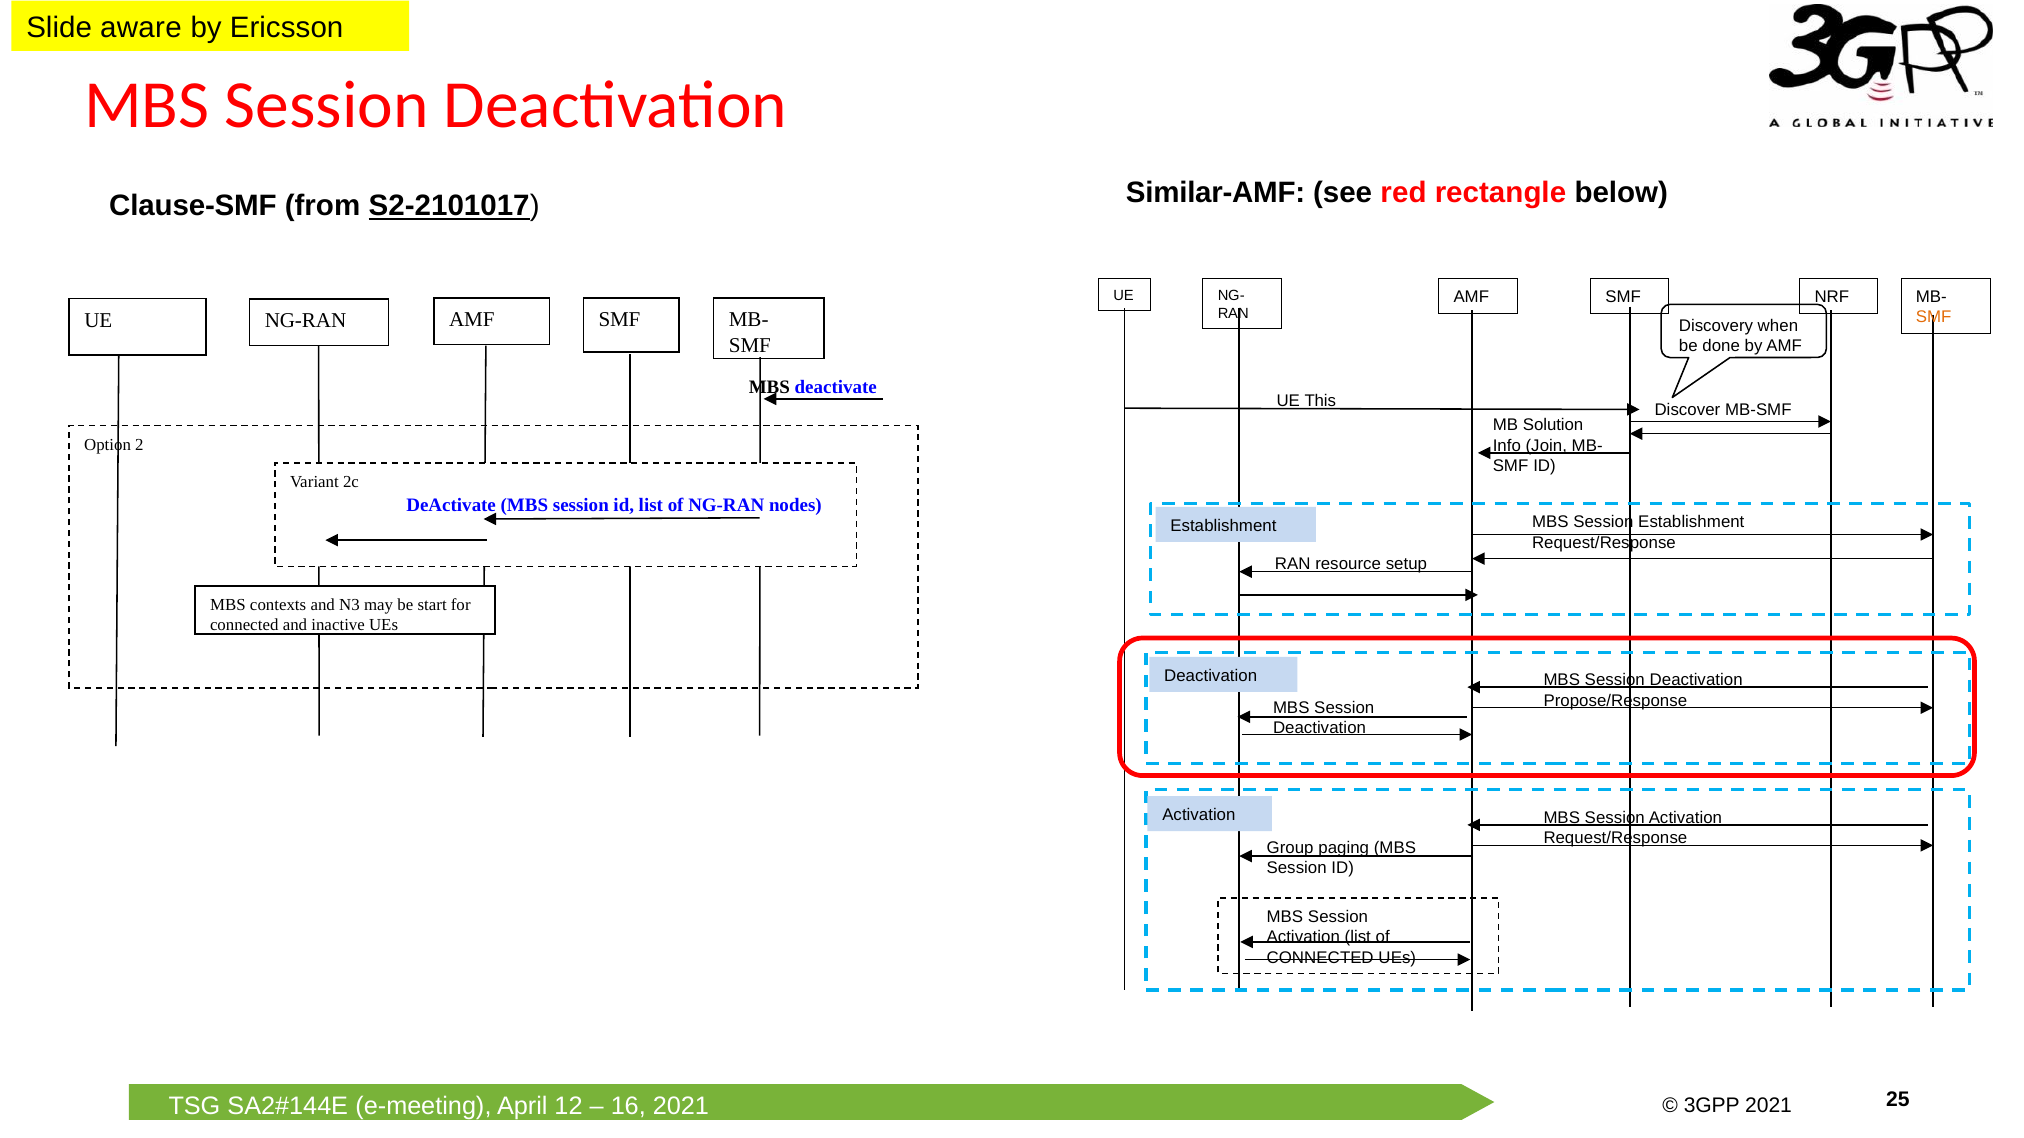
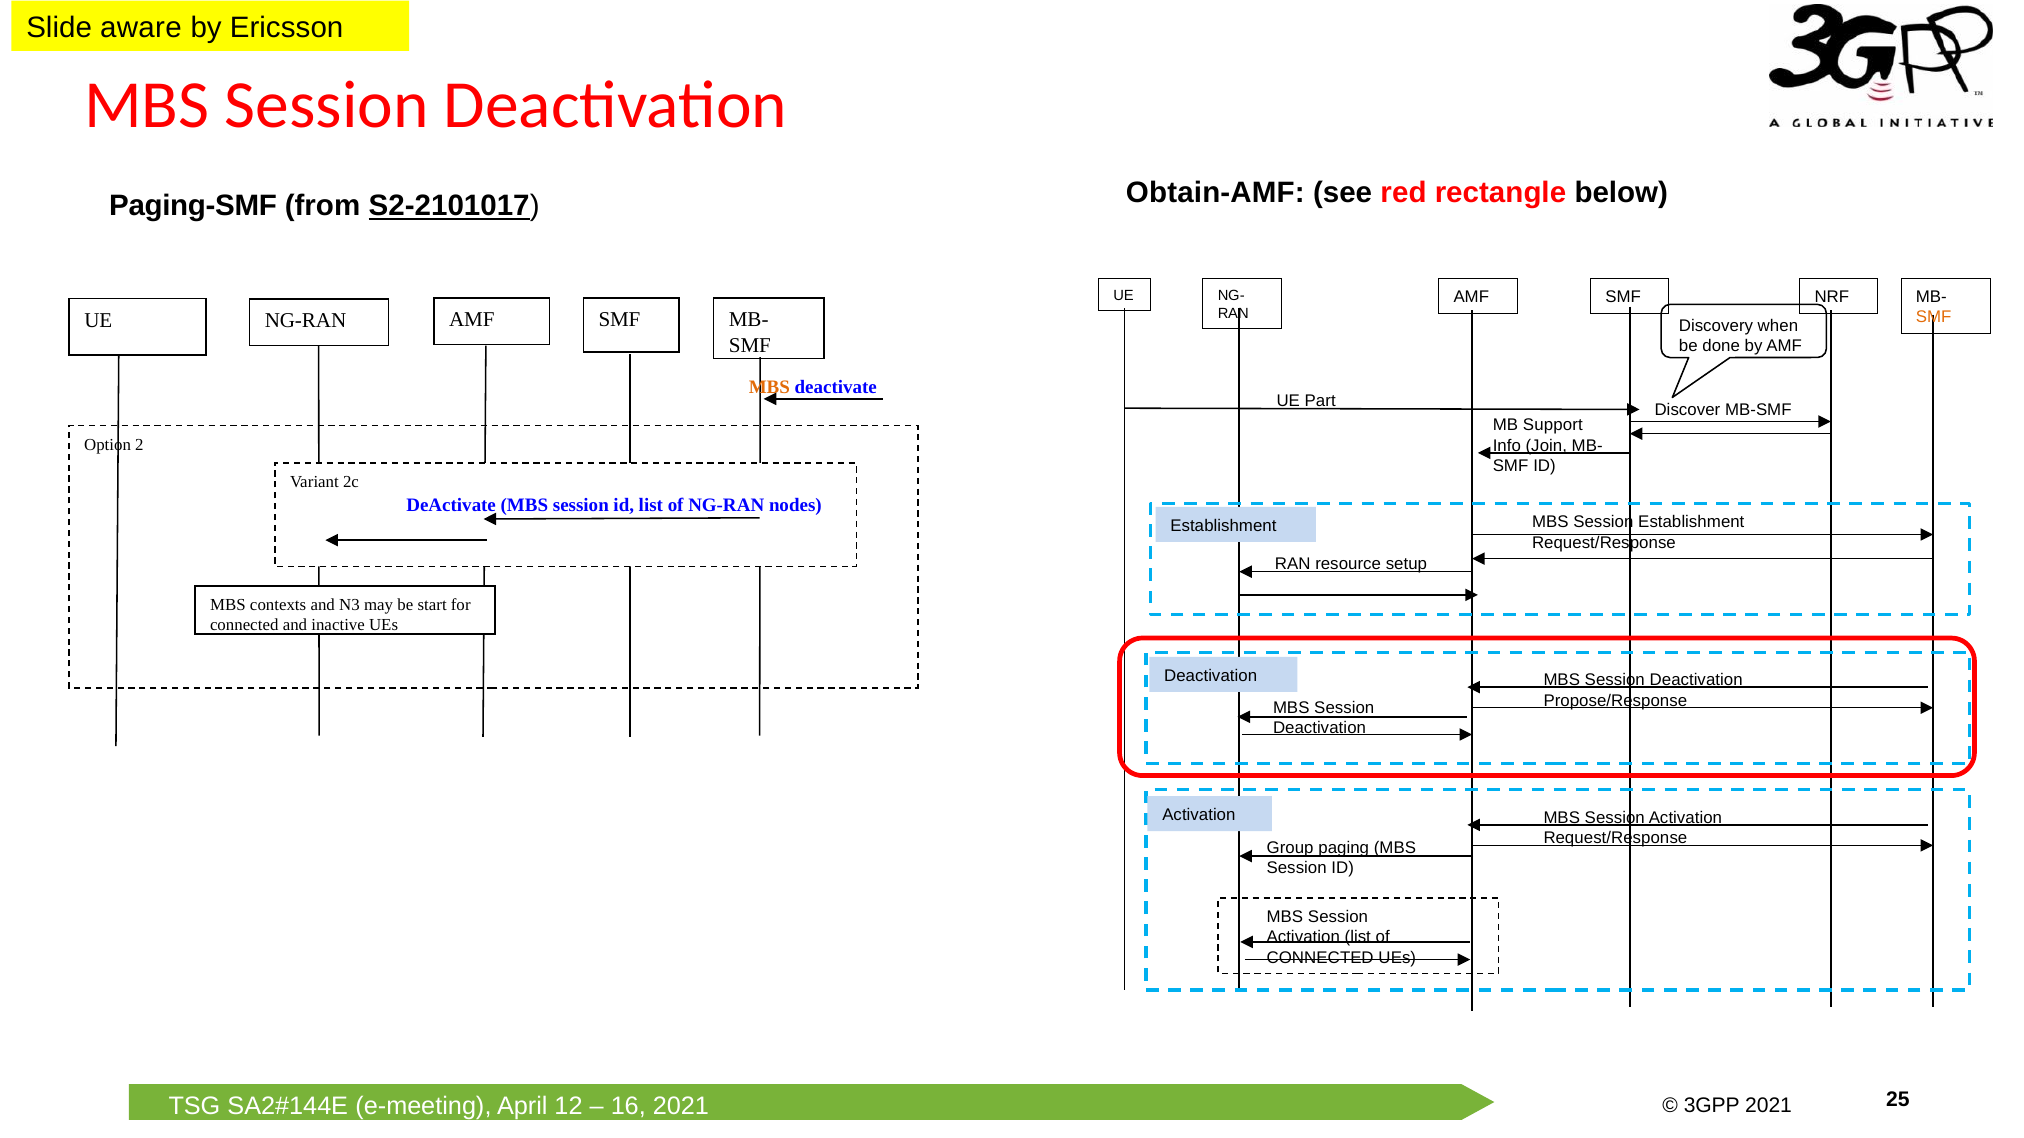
Similar-AMF: Similar-AMF -> Obtain-AMF (1215, 193)
Clause-SMF: Clause-SMF -> Paging-SMF (193, 206)
MBS colour: black -> orange (769, 387)
This: This -> Part (1320, 401)
Solution: Solution -> Support (1553, 425)
